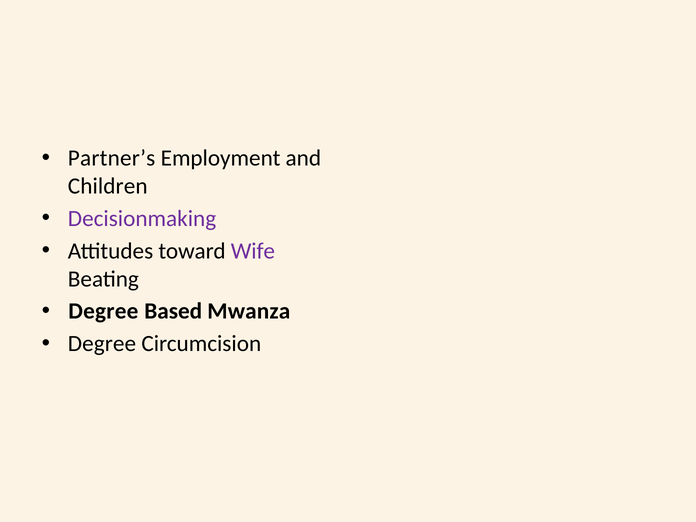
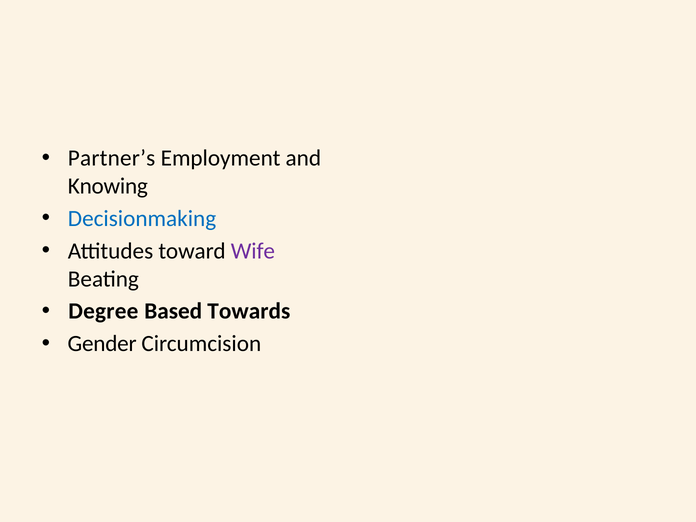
Children: Children -> Knowing (108, 186)
Decisionmaking colour: purple -> blue (142, 219)
Mwanza: Mwanza -> Towards (249, 311)
Degree: Degree -> Gender (102, 344)
